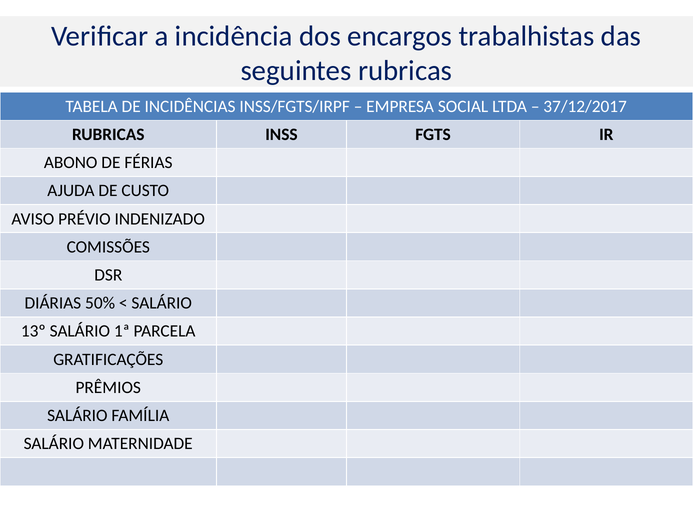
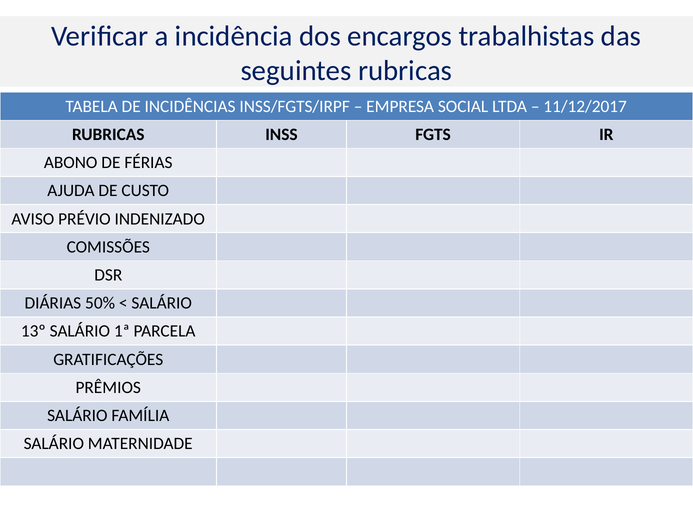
37/12/2017: 37/12/2017 -> 11/12/2017 (585, 106)
